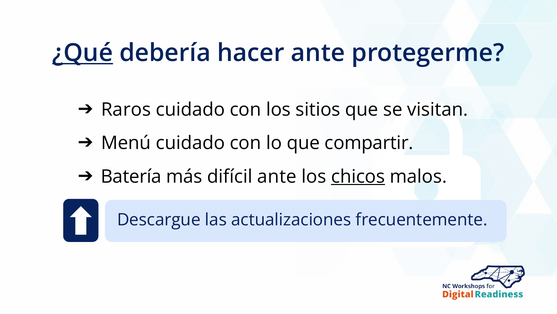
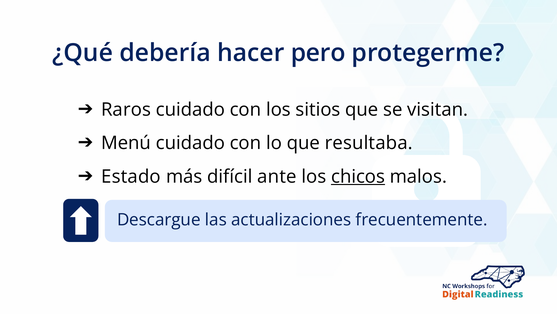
¿Qué underline: present -> none (83, 53)
hacer ante: ante -> pero (318, 53)
compartir: compartir -> resultaba (369, 143)
Batería: Batería -> Estado (131, 176)
